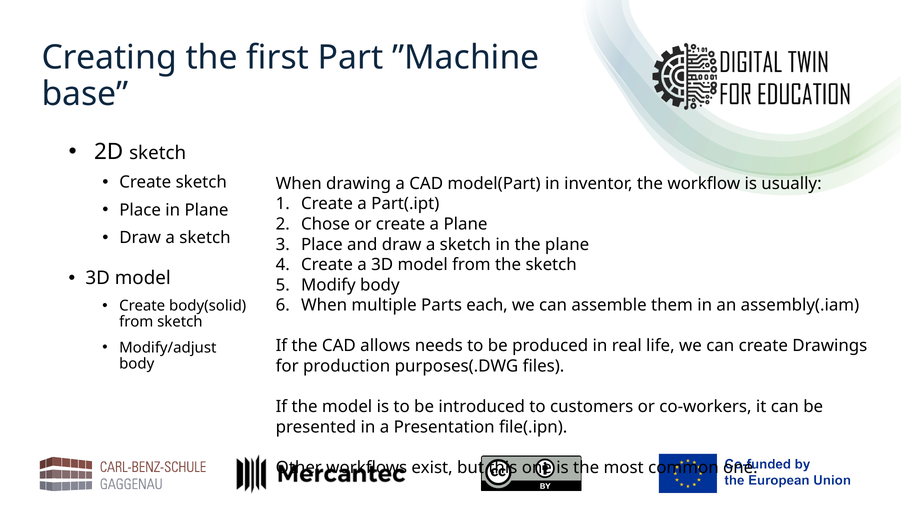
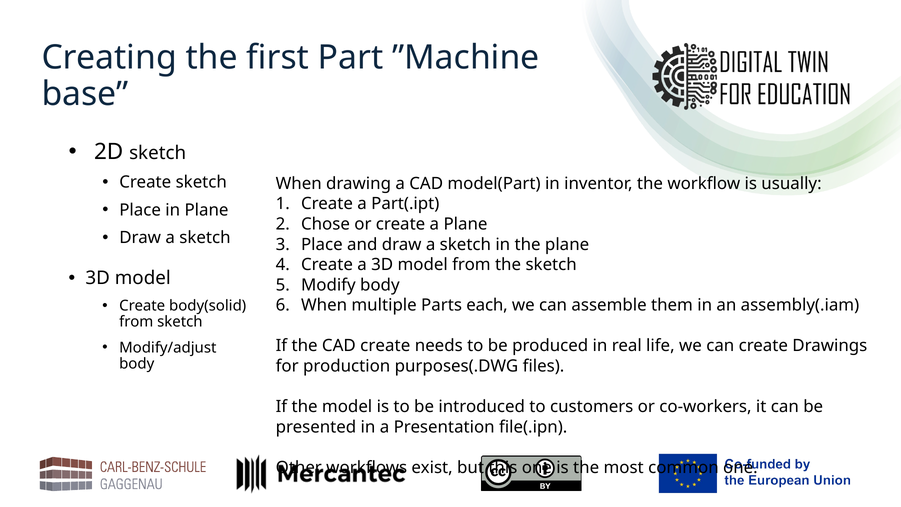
CAD allows: allows -> create (385, 346)
